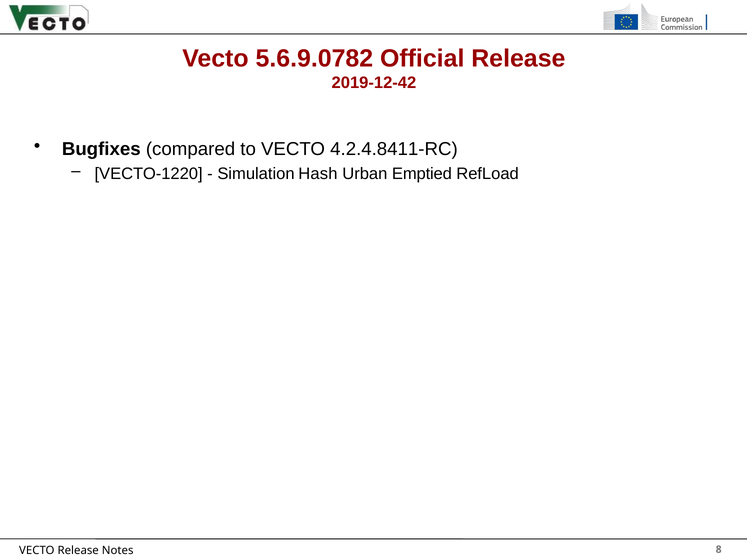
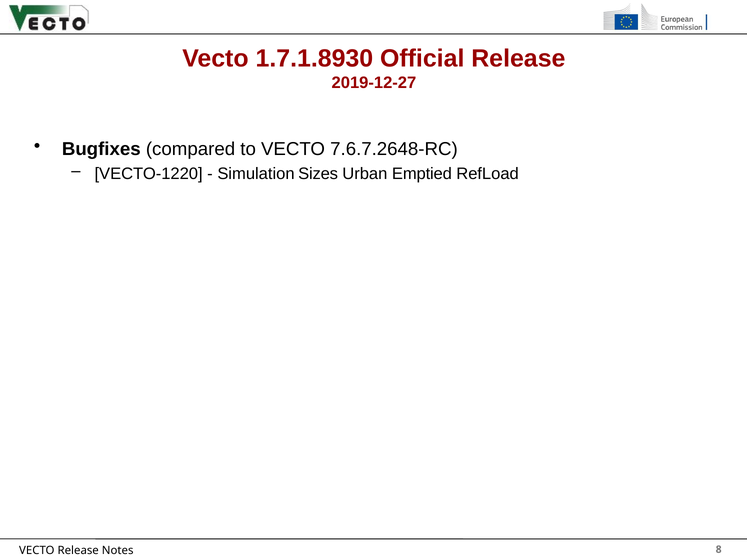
5.6.9.0782: 5.6.9.0782 -> 1.7.1.8930 (314, 59)
2019-12-42: 2019-12-42 -> 2019-12-27 (374, 83)
4.2.4.8411-RC: 4.2.4.8411-RC -> 7.6.7.2648-RC (394, 149)
Hash: Hash -> Sizes (318, 174)
